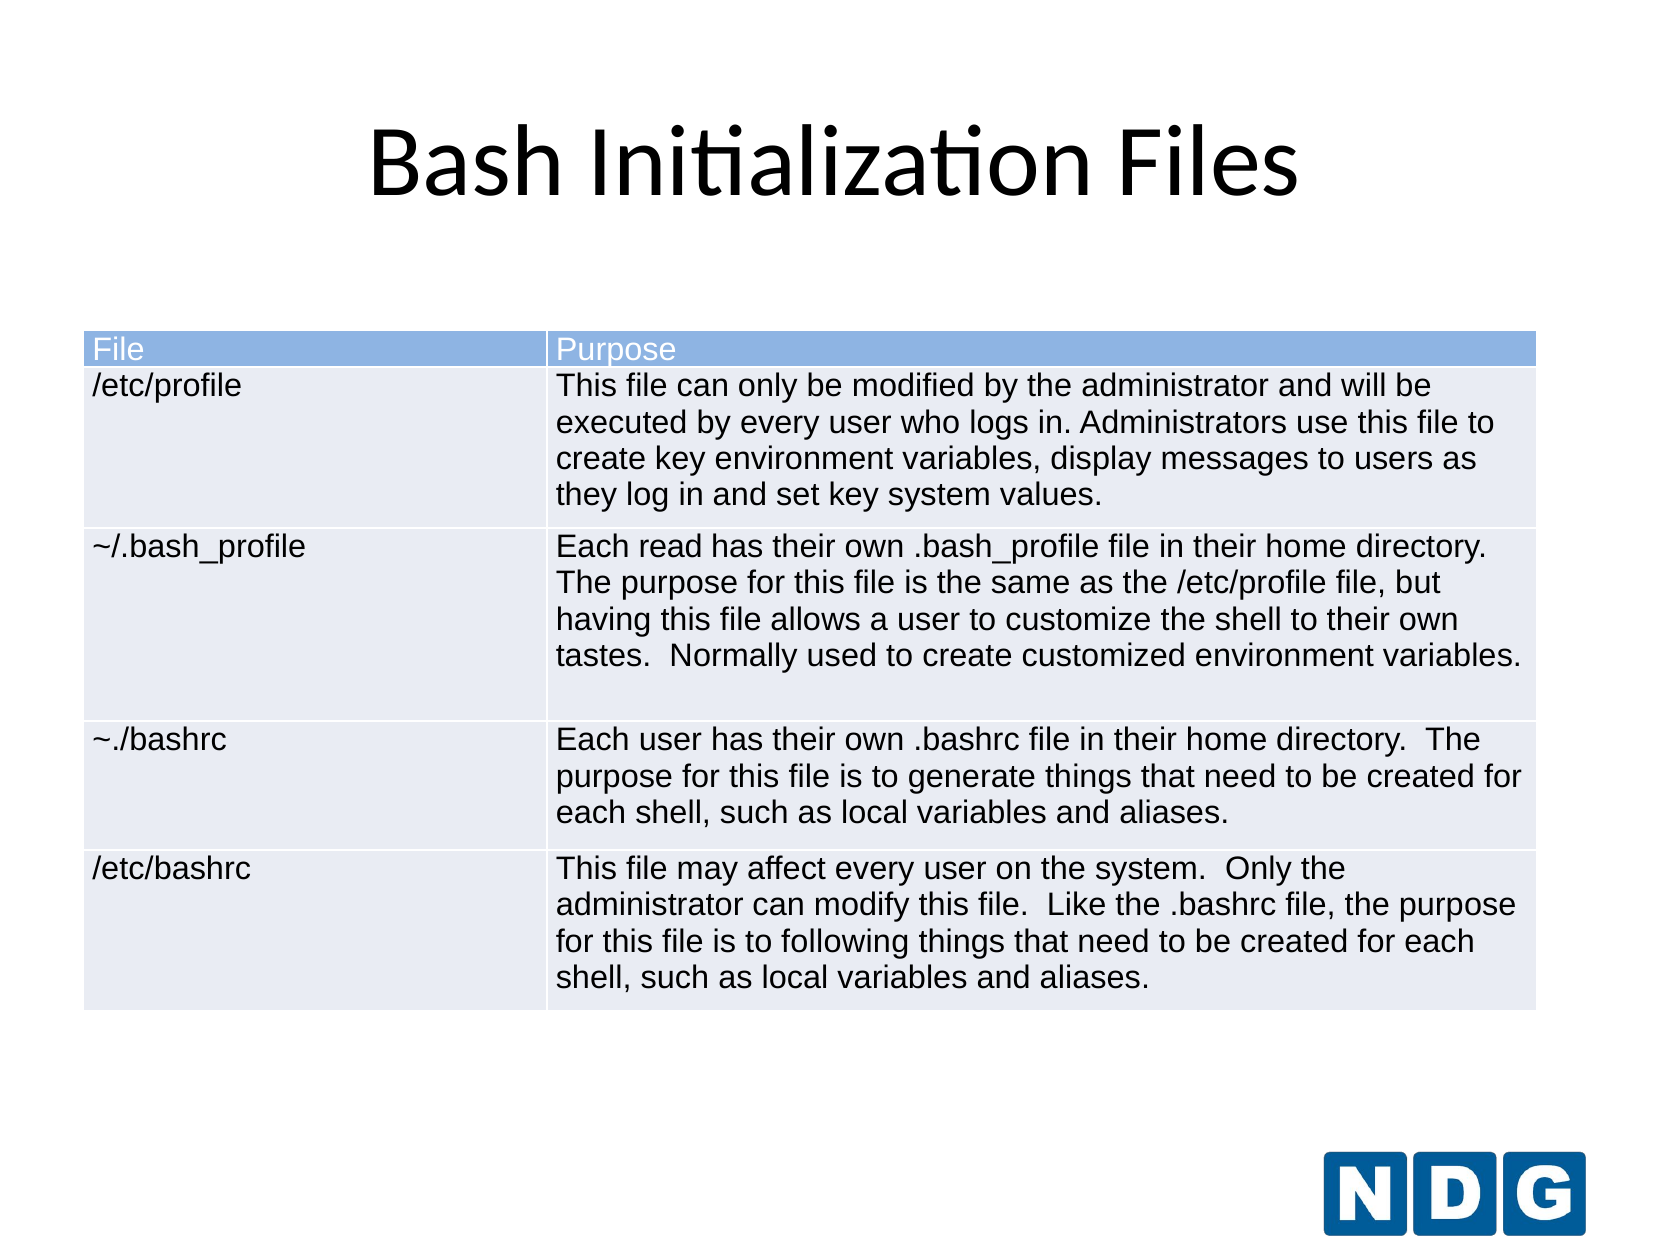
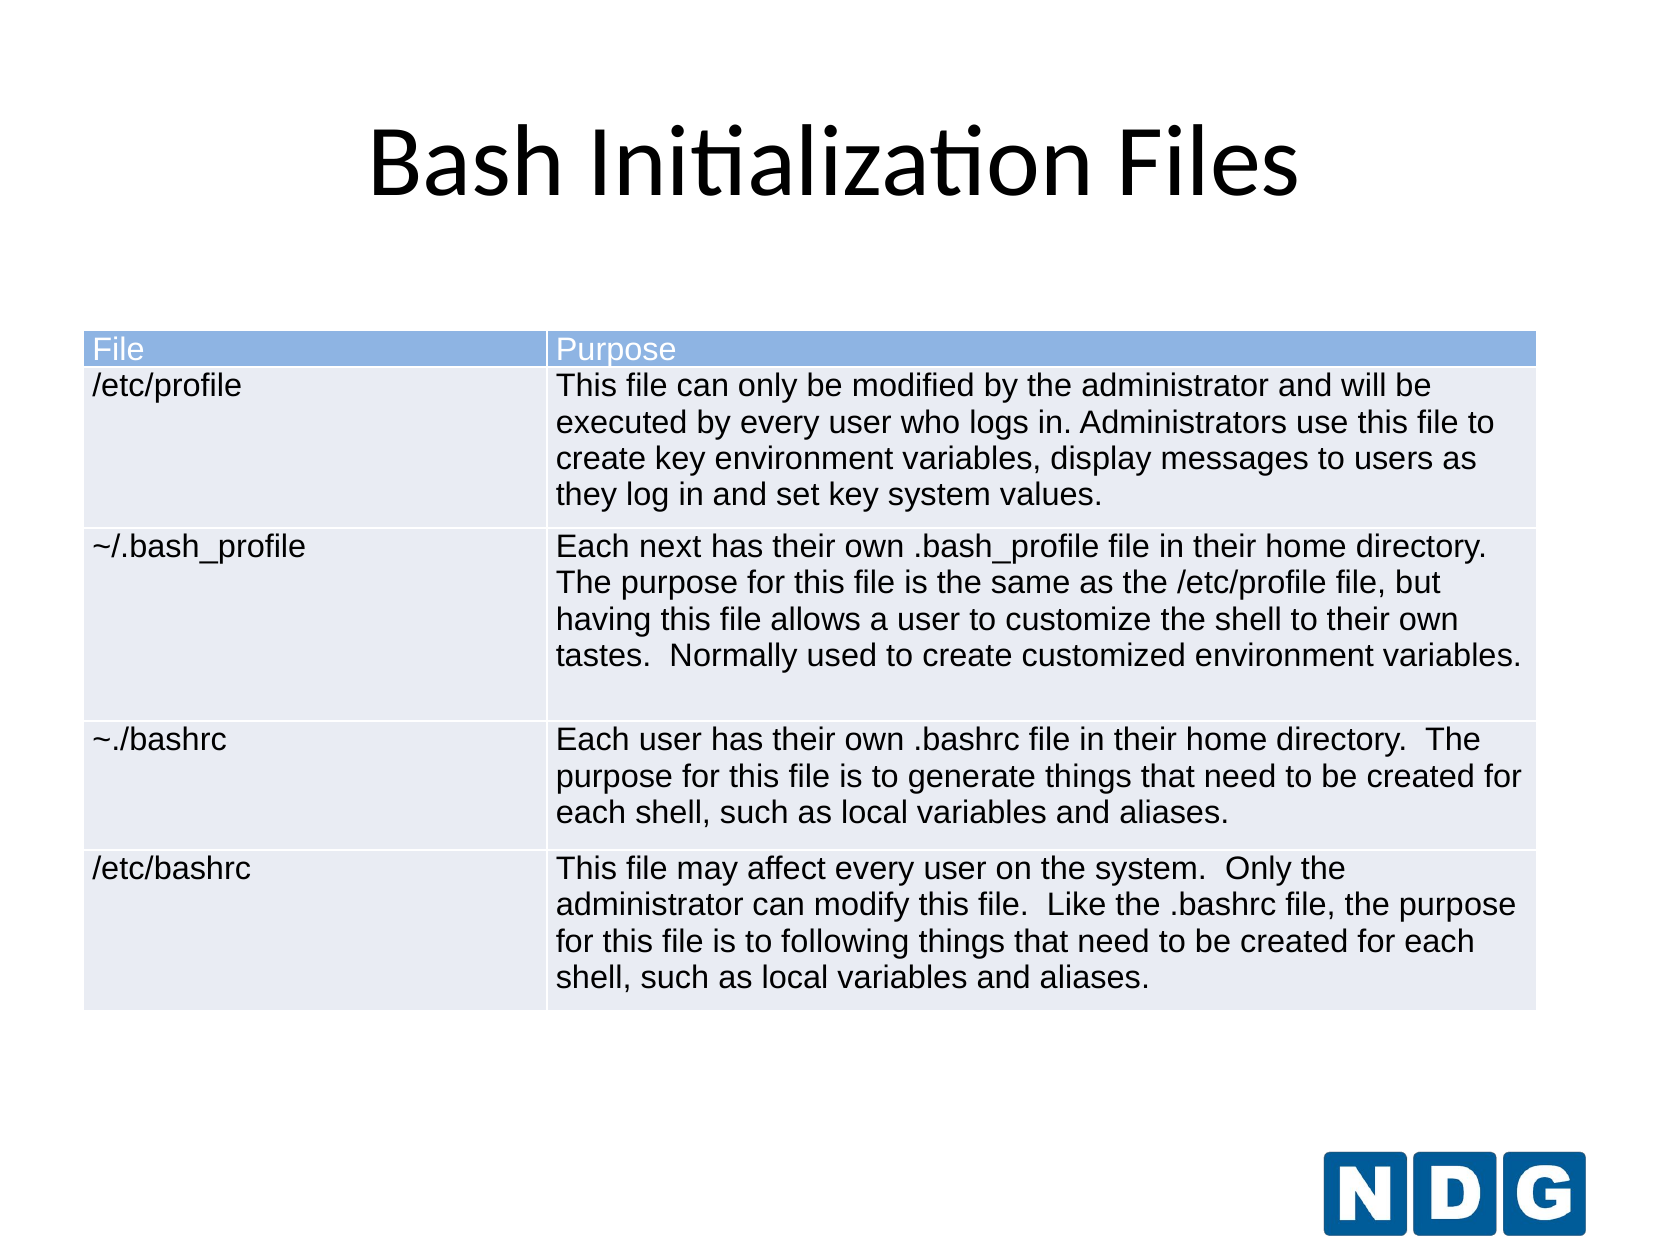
read: read -> next (670, 547)
